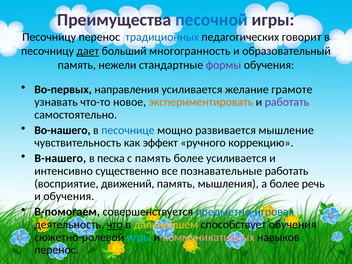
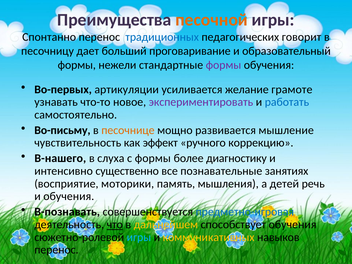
песочной colour: blue -> orange (212, 20)
Песочницу: Песочницу -> Спонтанно (49, 37)
дает underline: present -> none (88, 51)
многогранность: многогранность -> проговаривание (190, 51)
память: память -> формы (77, 65)
направления: направления -> артикуляции (127, 89)
экспериментировать colour: orange -> purple (201, 102)
работать colour: purple -> blue (287, 102)
Во-нашего: Во-нашего -> Во-письму (62, 130)
песочнице colour: blue -> orange (128, 130)
песка: песка -> слуха (111, 158)
с память: память -> формы (153, 158)
более усиливается: усиливается -> диагностику (236, 158)
познавательные работать: работать -> занятиях (287, 171)
движений: движений -> моторики (128, 184)
а более: более -> детей (284, 184)
В-помогаем: В-помогаем -> В-познавать (67, 212)
коммуникативных colour: pink -> yellow (209, 237)
